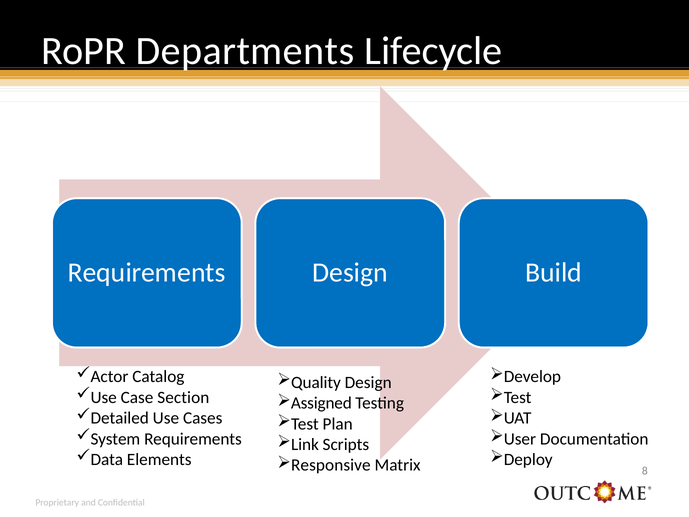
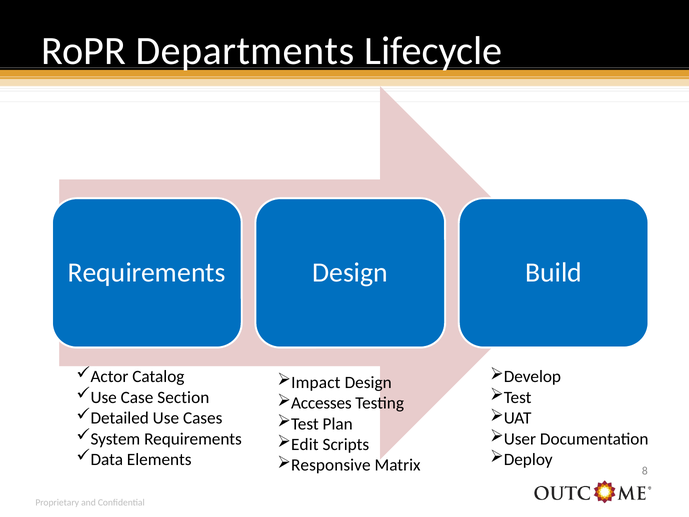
Quality: Quality -> Impact (316, 382)
Assigned: Assigned -> Accesses (321, 403)
Link: Link -> Edit (305, 444)
